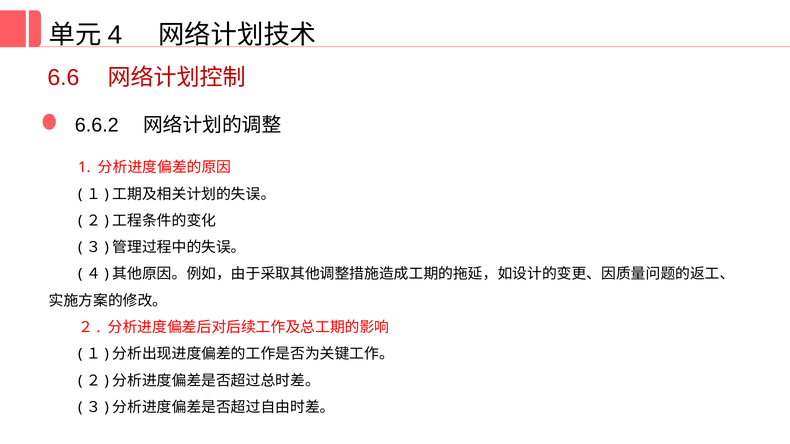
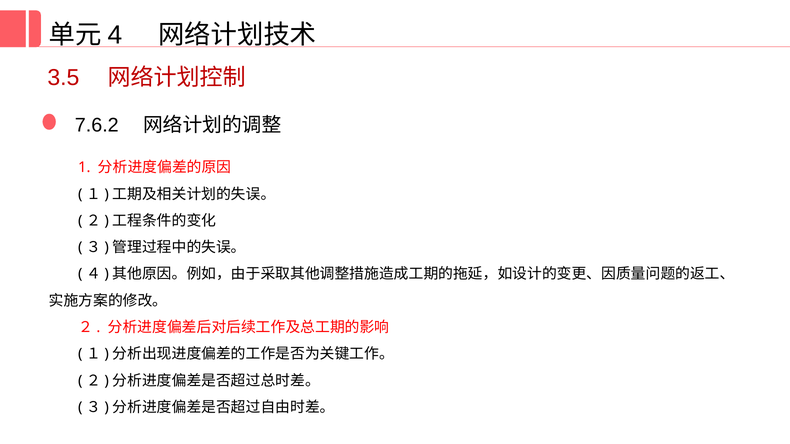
6.6: 6.6 -> 3.5 (63, 77)
6.6.2: 6.6.2 -> 7.6.2 (97, 125)
